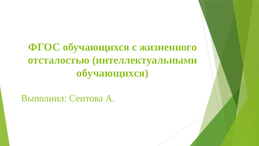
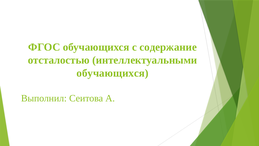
жизненного: жизненного -> содержание (168, 47)
